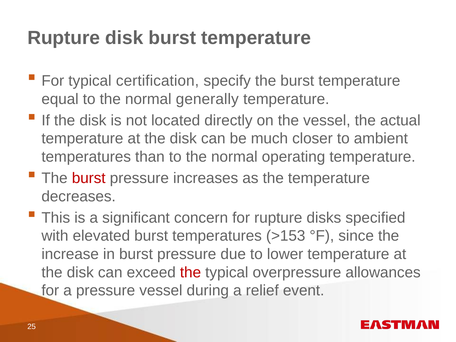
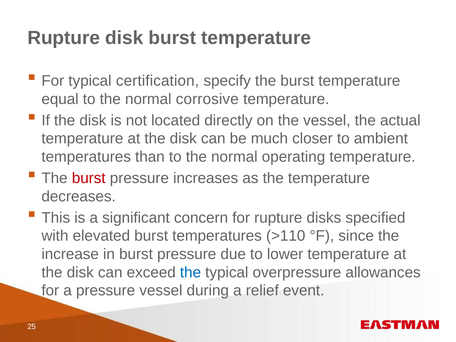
generally: generally -> corrosive (207, 99)
>153: >153 -> >110 (286, 236)
the colour: red -> blue (191, 272)
